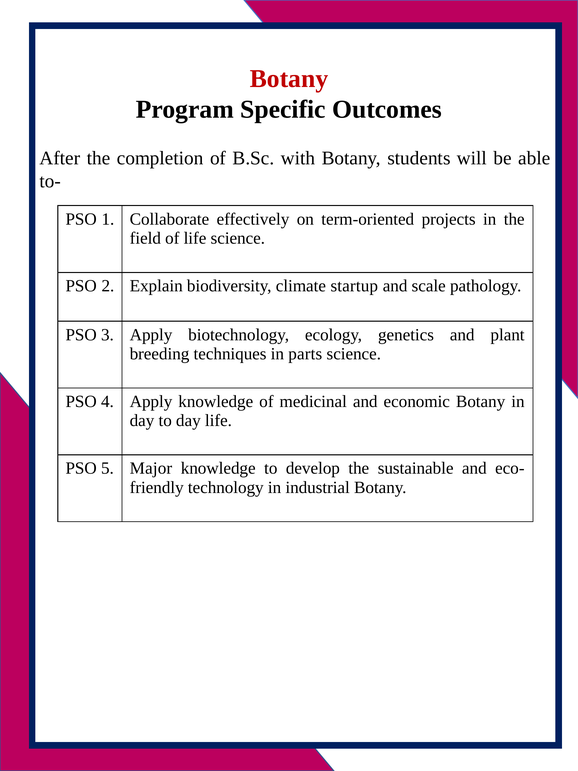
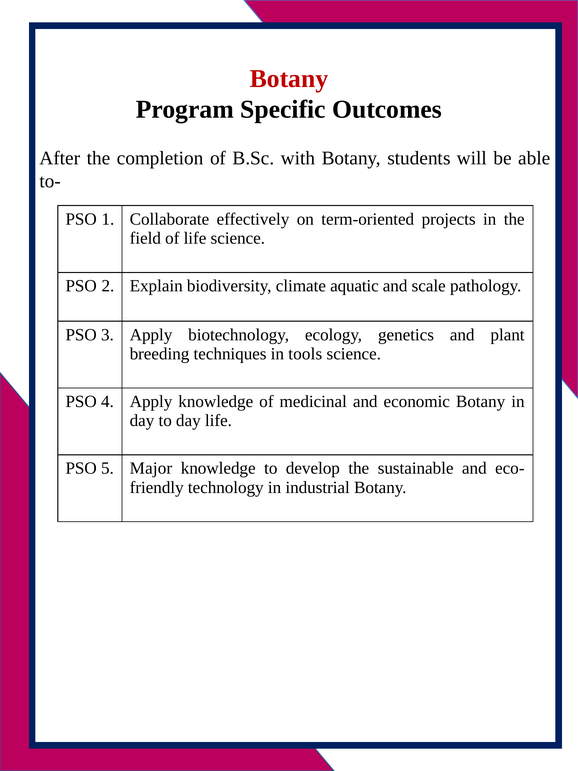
startup: startup -> aquatic (354, 286)
parts: parts -> tools (305, 354)
